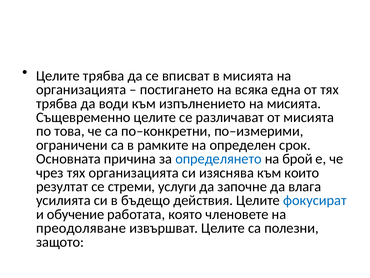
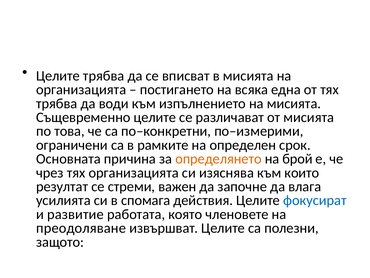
определянето colour: blue -> orange (218, 159)
услуги: услуги -> важен (177, 186)
бъдещо: бъдещо -> спомага (146, 200)
обучение: обучение -> развитие (75, 214)
